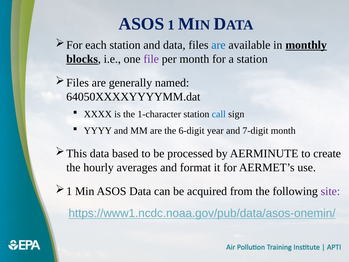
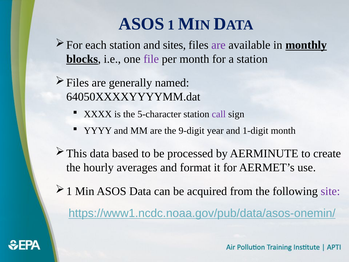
and data: data -> sites (174, 45)
are colour: blue -> purple (218, 45)
1-character: 1-character -> 5-character (159, 114)
call colour: blue -> purple (219, 114)
6-digit: 6-digit -> 9-digit (192, 131)
7-digit: 7-digit -> 1-digit (255, 131)
